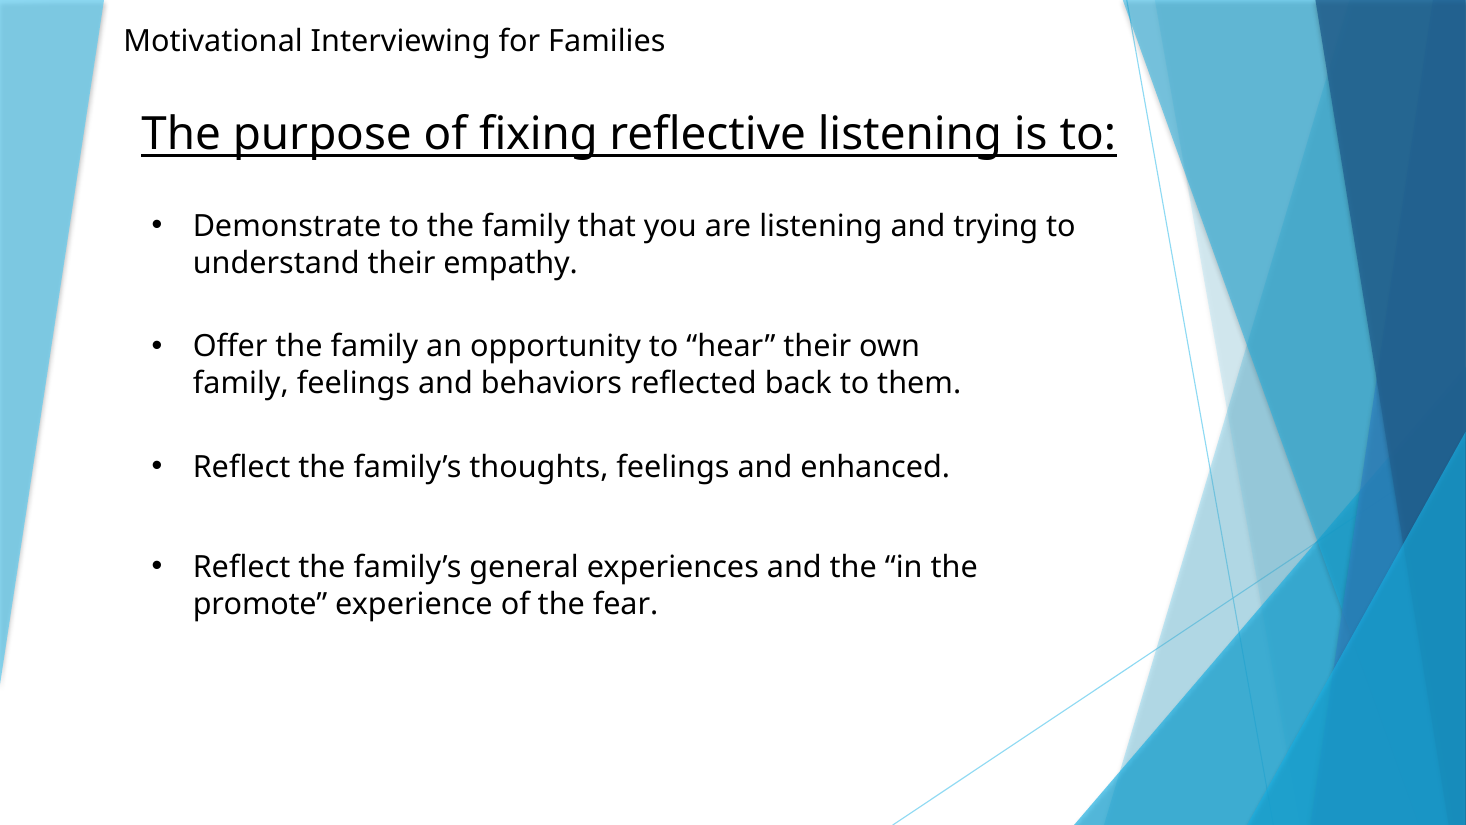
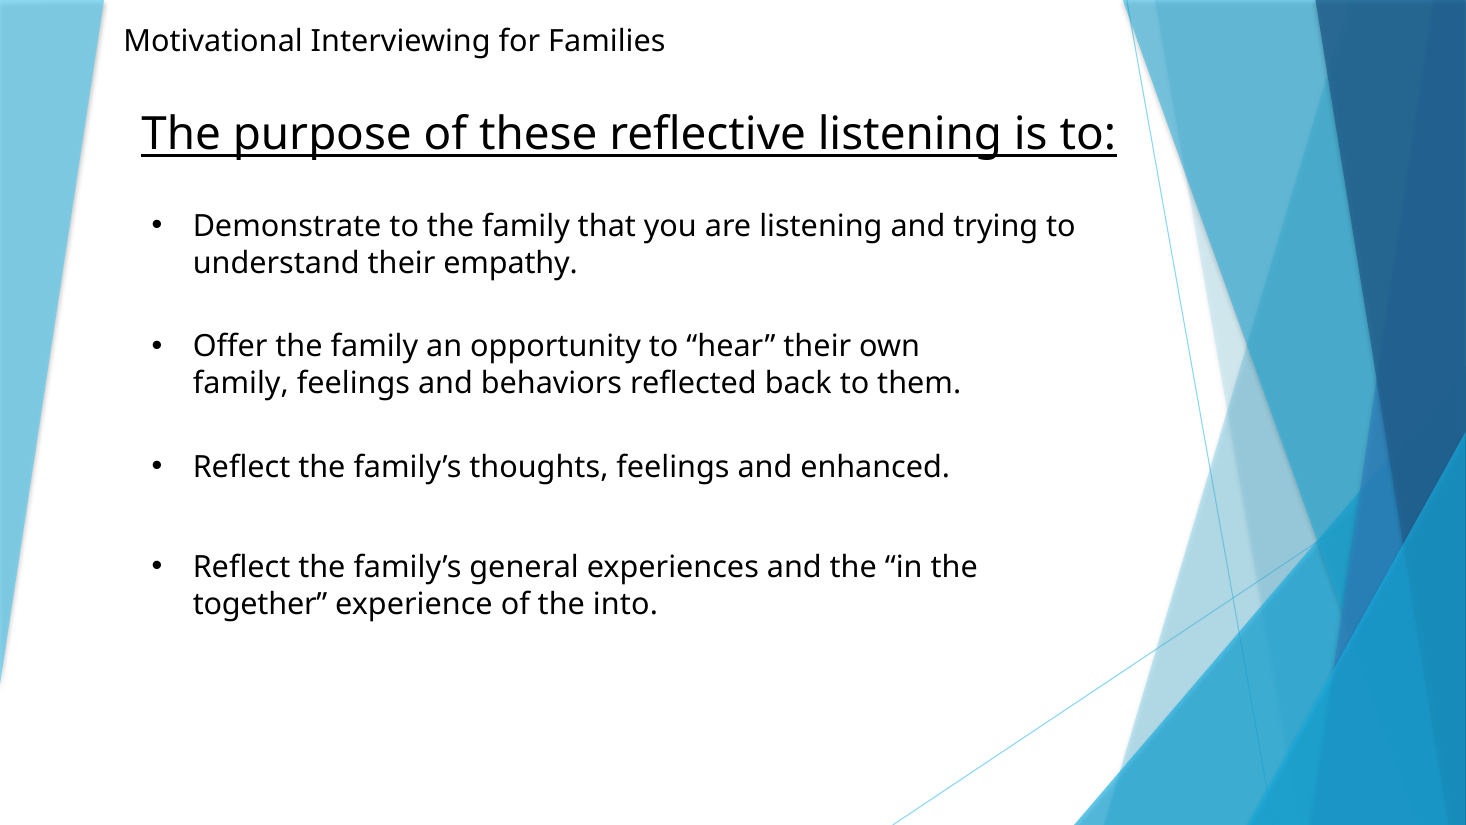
fixing: fixing -> these (538, 135)
promote: promote -> together (260, 604)
fear: fear -> into (625, 604)
